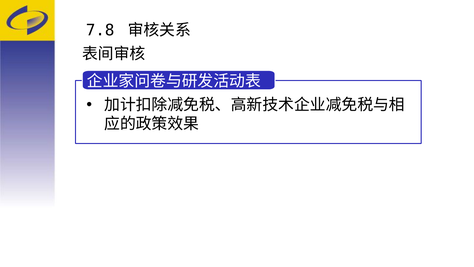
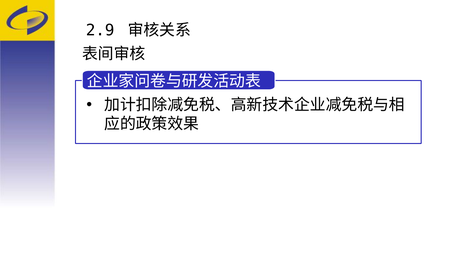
7.8: 7.8 -> 2.9 (100, 30)
